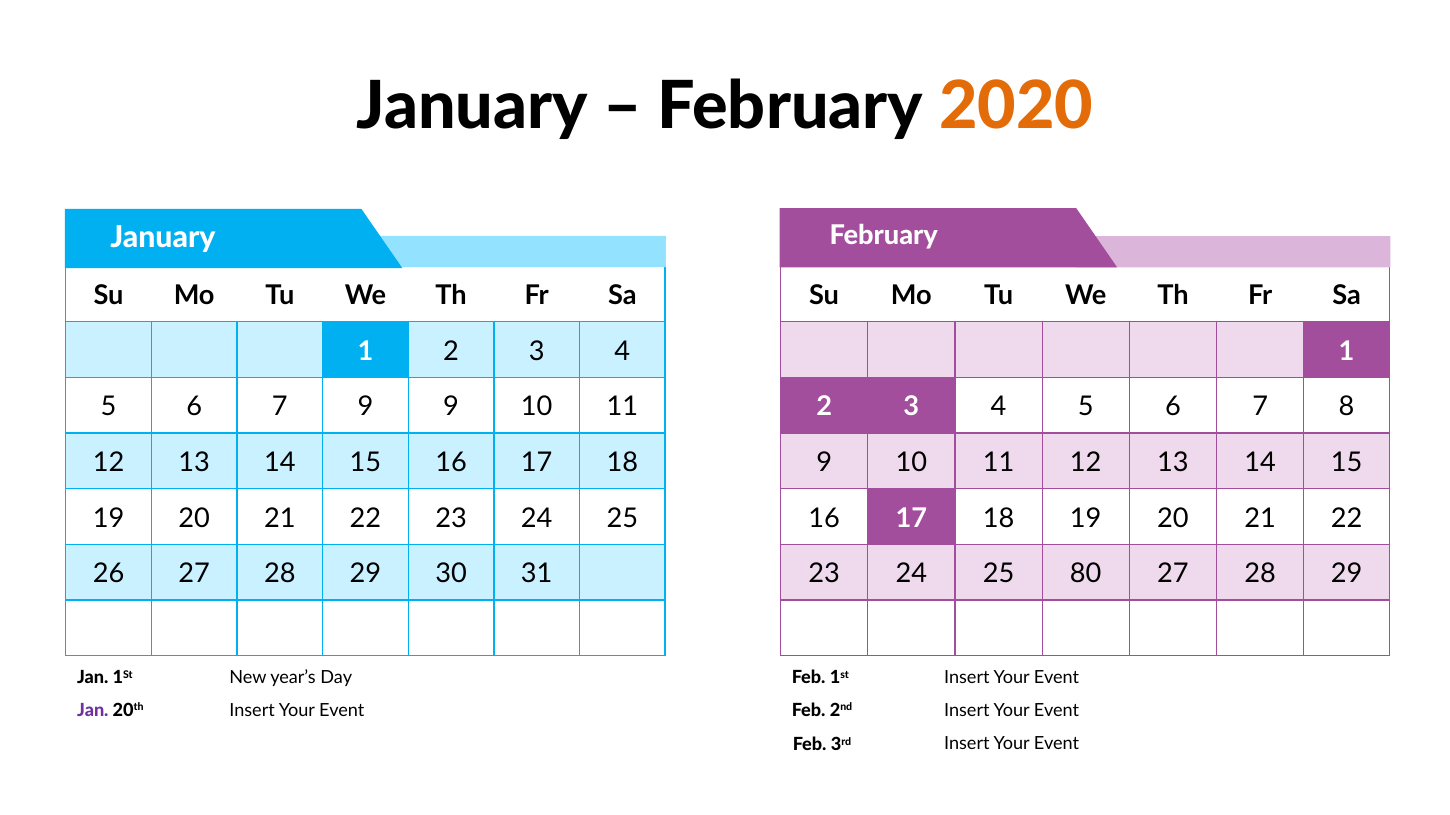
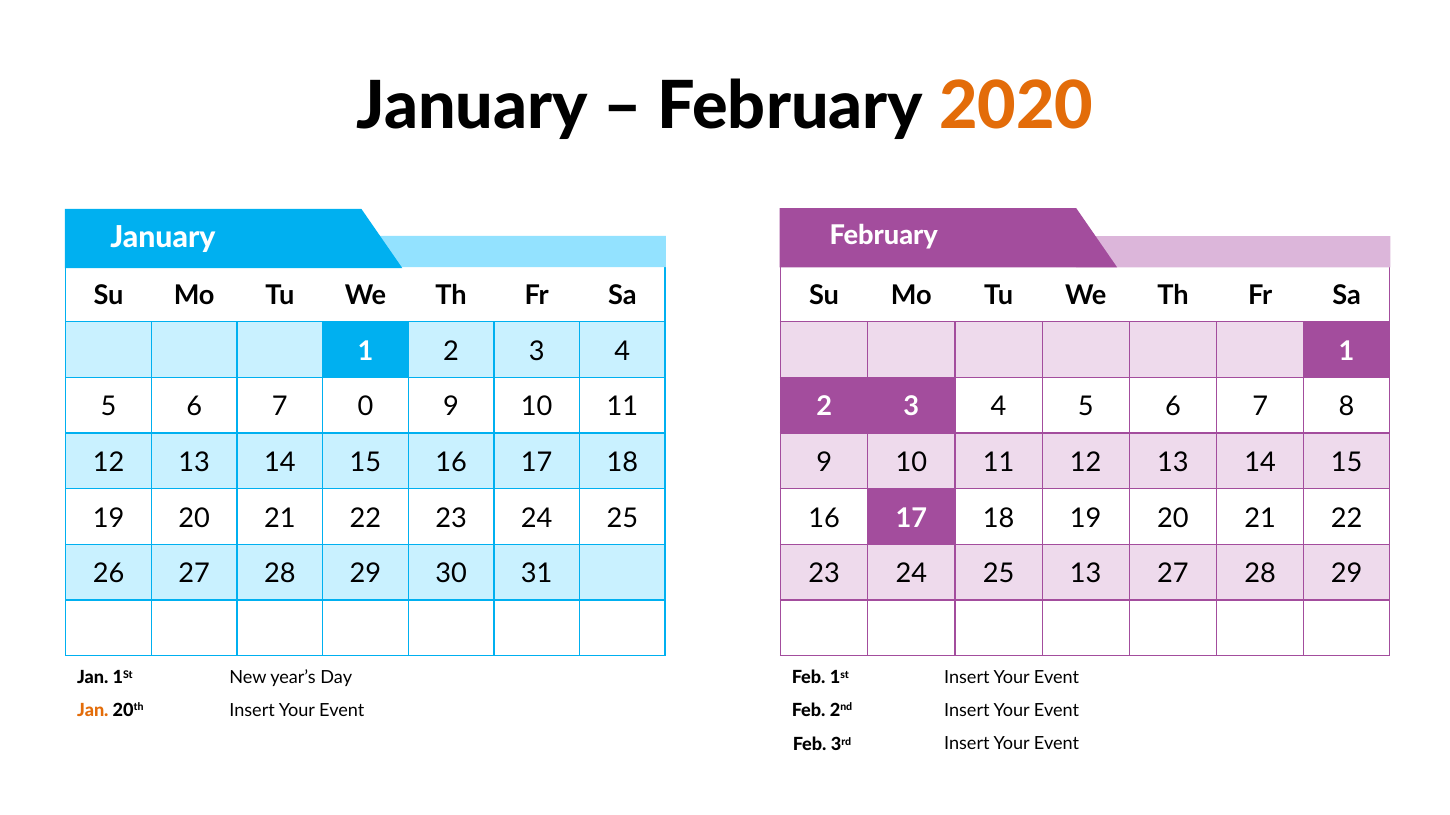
7 9: 9 -> 0 (365, 407)
25 80: 80 -> 13 (1086, 574)
Jan colour: purple -> orange (93, 711)
